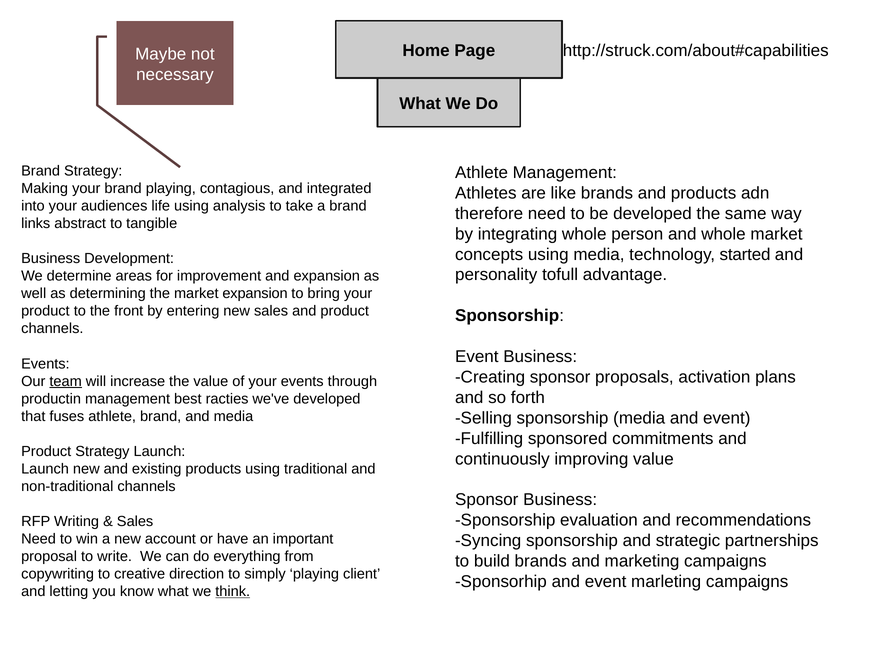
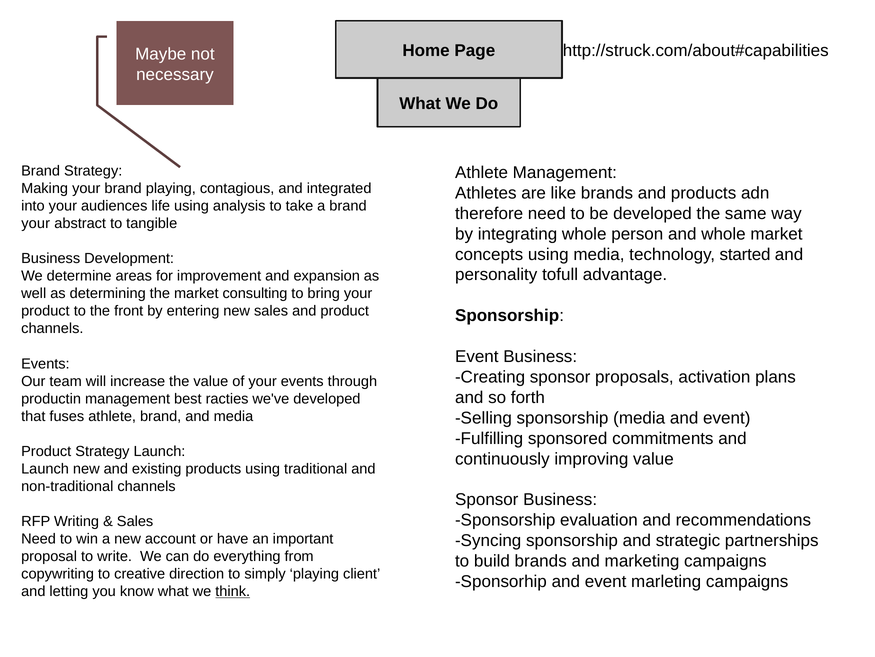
links: links -> your (36, 223)
market expansion: expansion -> consulting (255, 293)
team underline: present -> none (66, 381)
